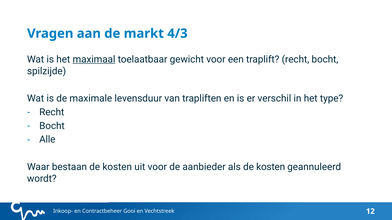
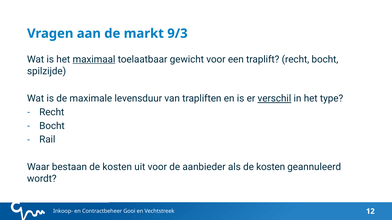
4/3: 4/3 -> 9/3 (177, 34)
verschil underline: none -> present (274, 99)
Alle: Alle -> Rail (47, 140)
